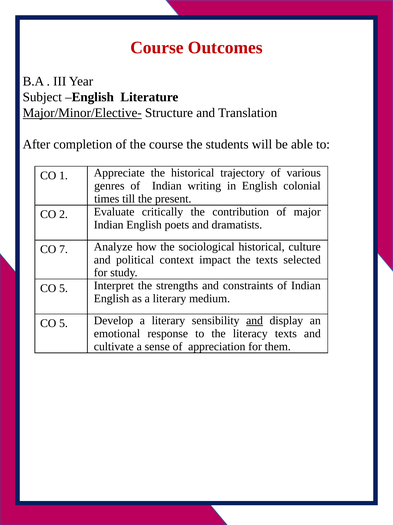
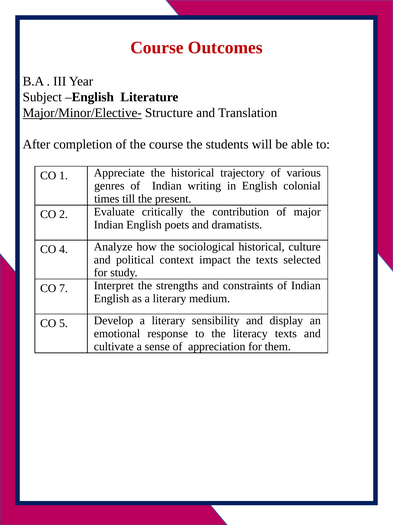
7: 7 -> 4 (64, 249)
5: 5 -> 7 (64, 288)
and underline: present -> none (255, 320)
